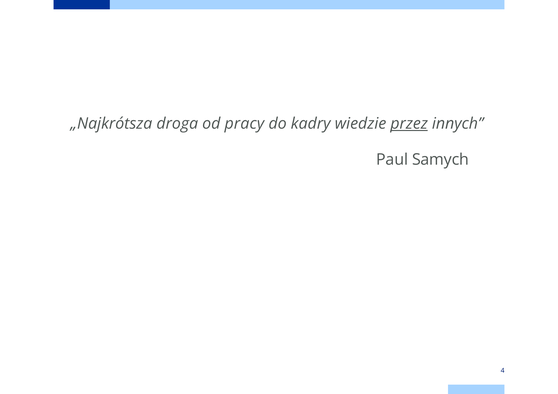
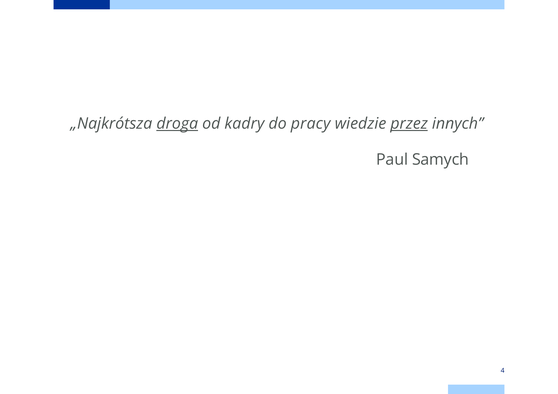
droga underline: none -> present (177, 124)
pracy: pracy -> kadry (244, 124)
kadry: kadry -> pracy (311, 124)
